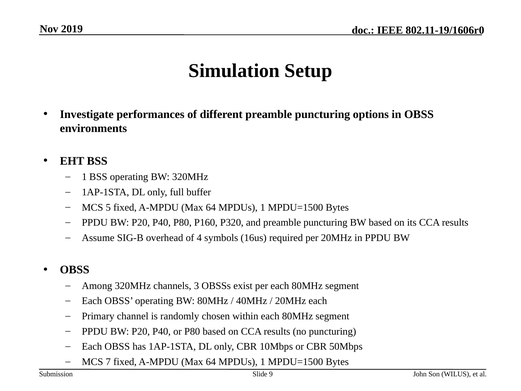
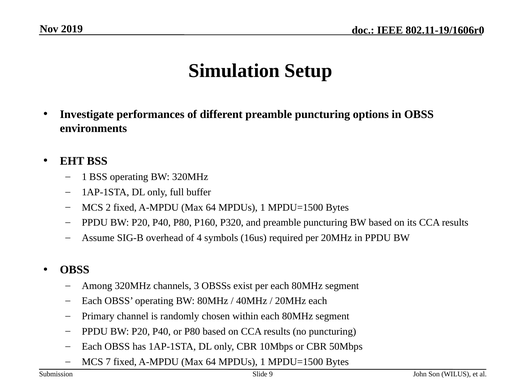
5: 5 -> 2 (108, 207)
